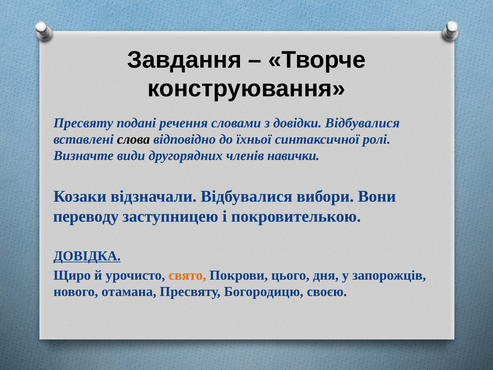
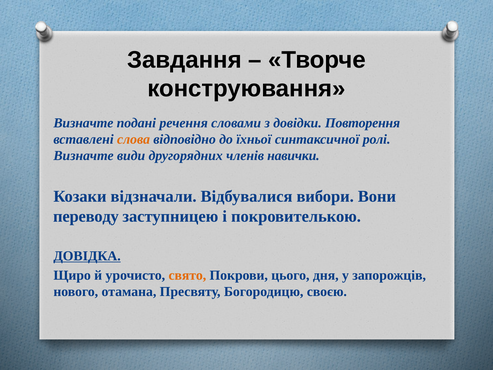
Пресвяту: Пресвяту -> Визначте (83, 123)
довідки Відбувалися: Відбувалися -> Повторення (363, 123)
слова colour: black -> orange (134, 139)
